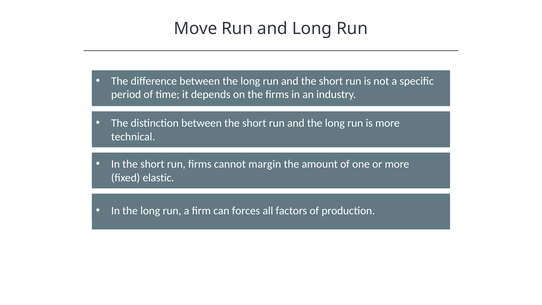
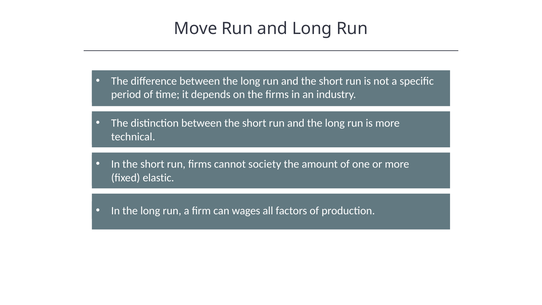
margin: margin -> society (265, 164)
forces: forces -> wages (246, 211)
